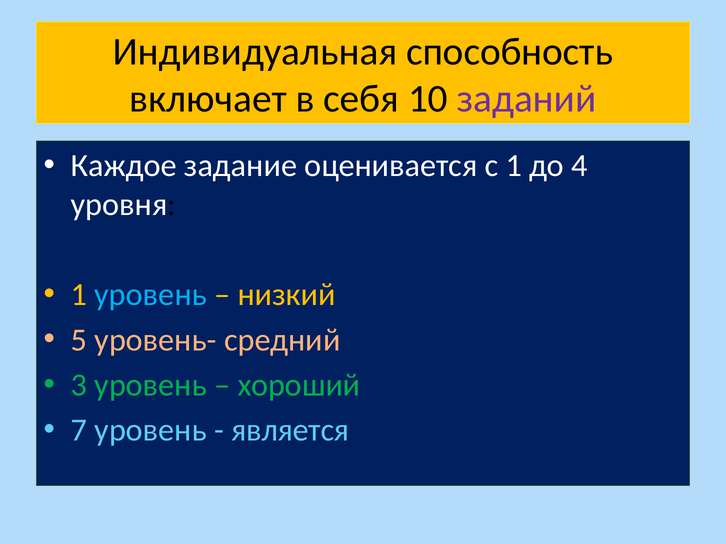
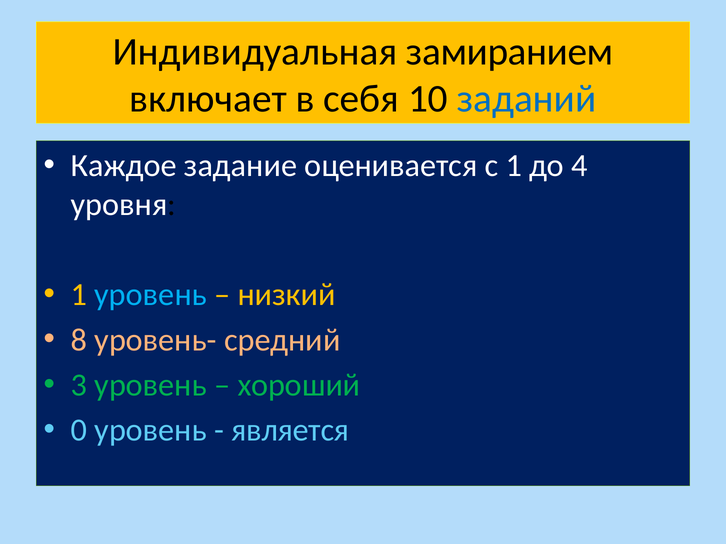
способность: способность -> замиранием (510, 52)
заданий colour: purple -> blue (527, 99)
5: 5 -> 8 (79, 340)
7: 7 -> 0 (79, 431)
